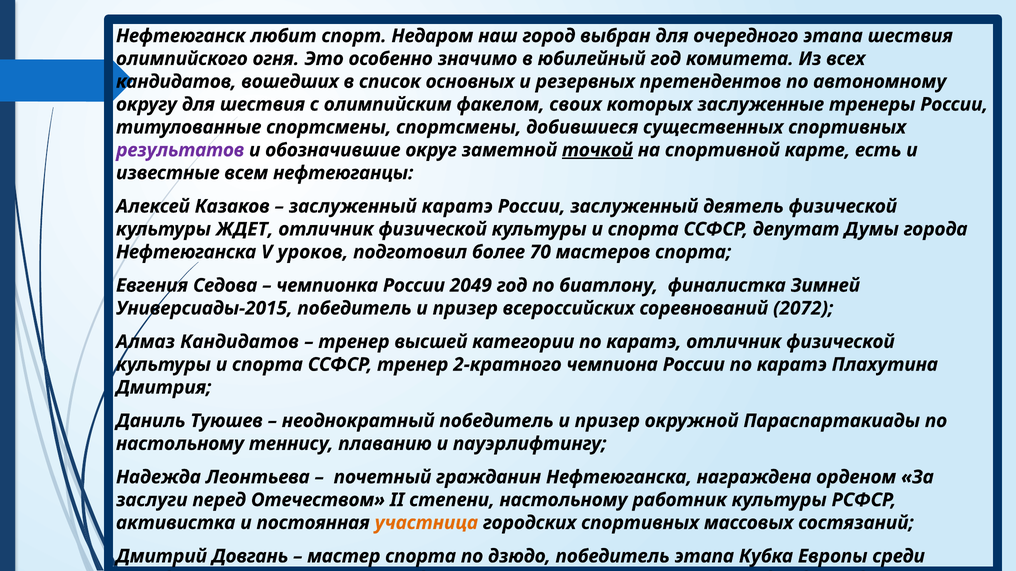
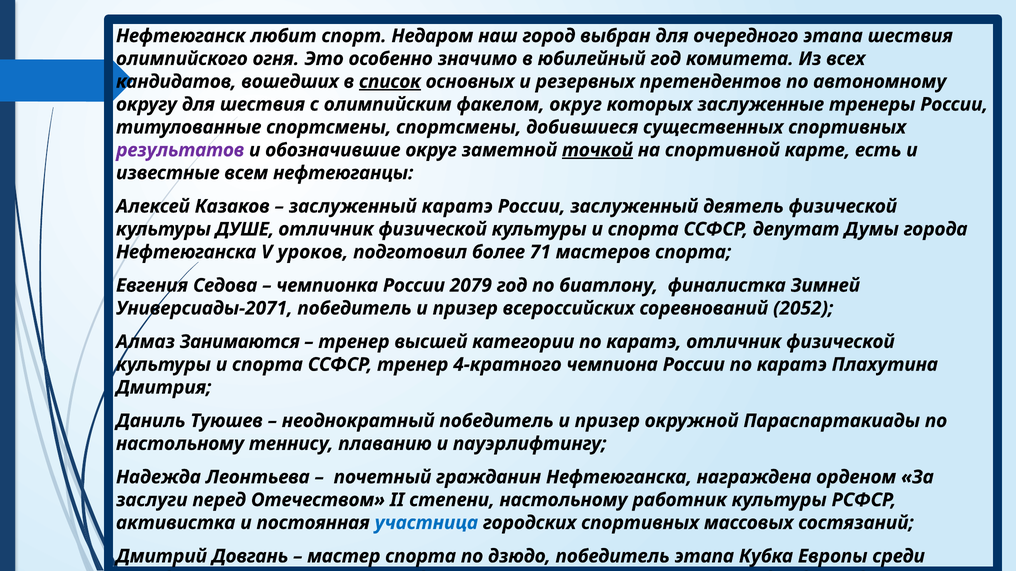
список underline: none -> present (390, 82)
факелом своих: своих -> округ (576, 105)
ЖДЕТ: ЖДЕТ -> ДУШЕ (245, 229)
70: 70 -> 71 (540, 252)
2049: 2049 -> 2079 (471, 286)
Универсиады-2015: Универсиады-2015 -> Универсиады-2071 (204, 309)
2072: 2072 -> 2052 (803, 309)
Алмаз Кандидатов: Кандидатов -> Занимаются (240, 342)
2-кратного: 2-кратного -> 4-кратного (507, 365)
участница colour: orange -> blue (426, 523)
